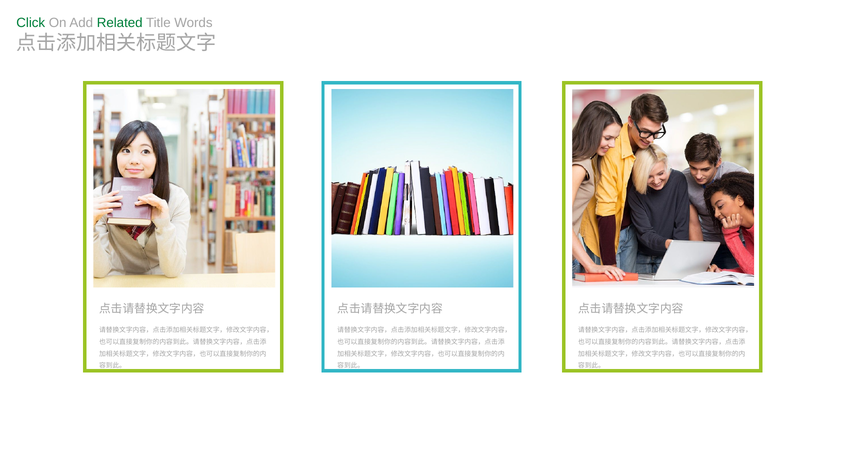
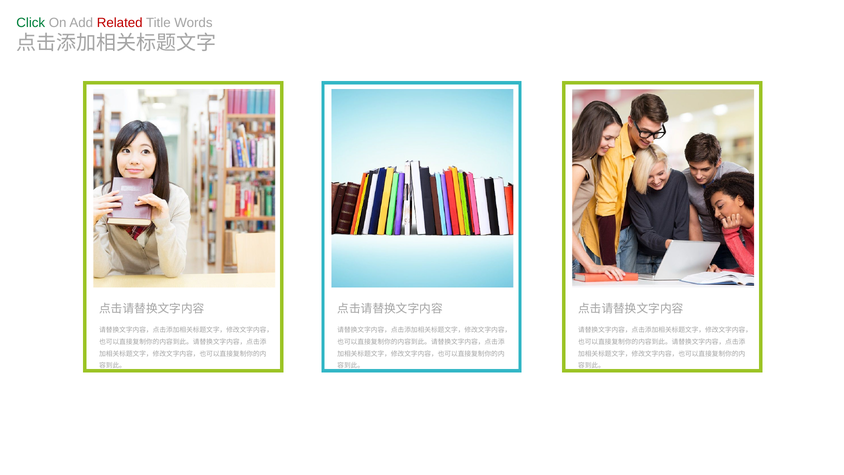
Related colour: green -> red (120, 23)
